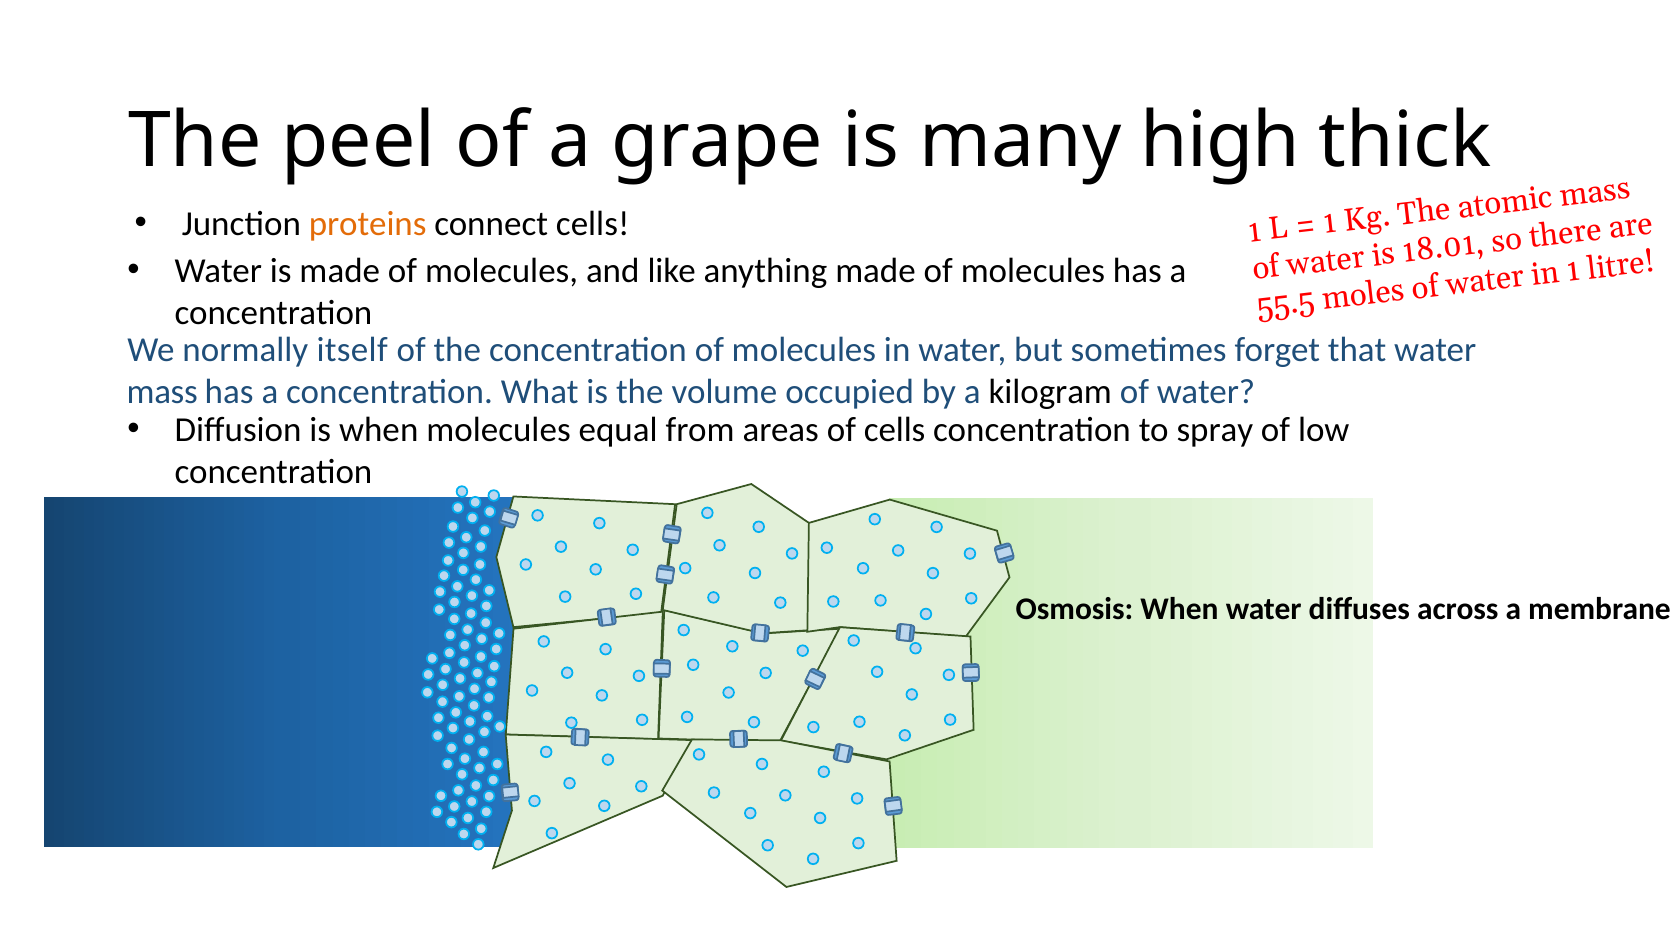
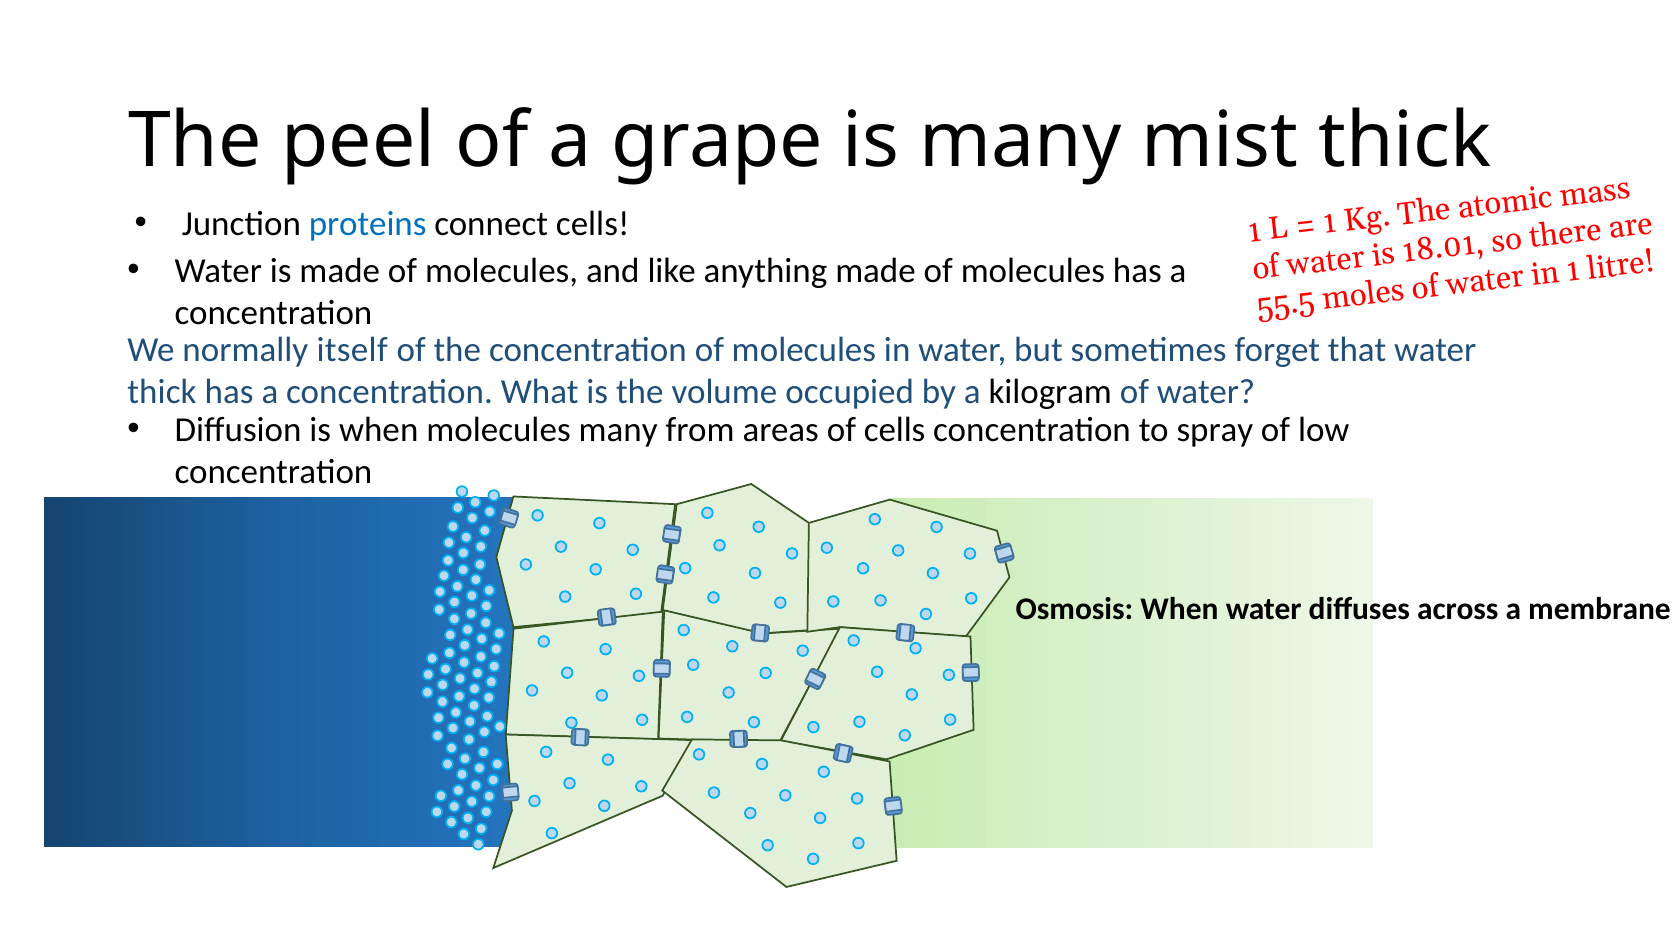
high: high -> mist (1220, 141)
proteins colour: orange -> blue (368, 224)
mass: mass -> thick (162, 391)
molecules equal: equal -> many (618, 430)
